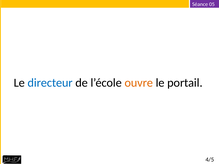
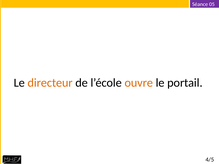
directeur colour: blue -> orange (50, 83)
